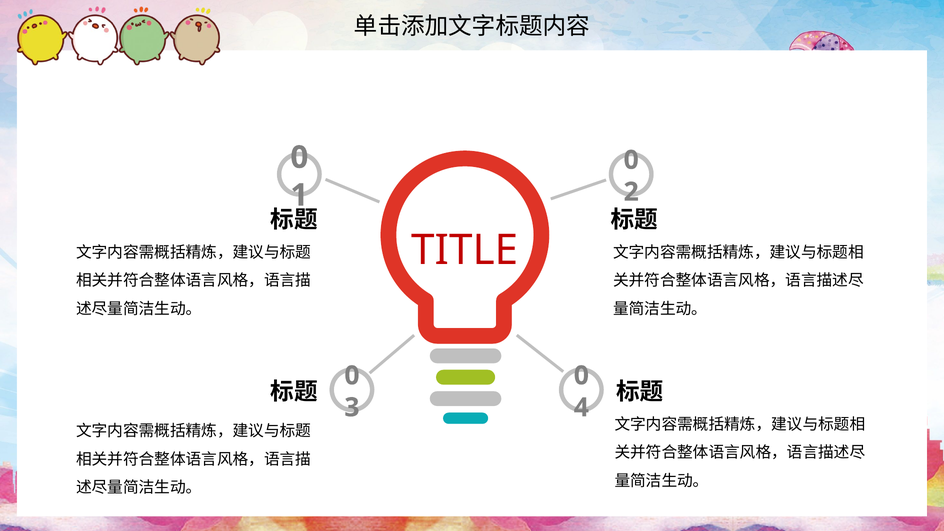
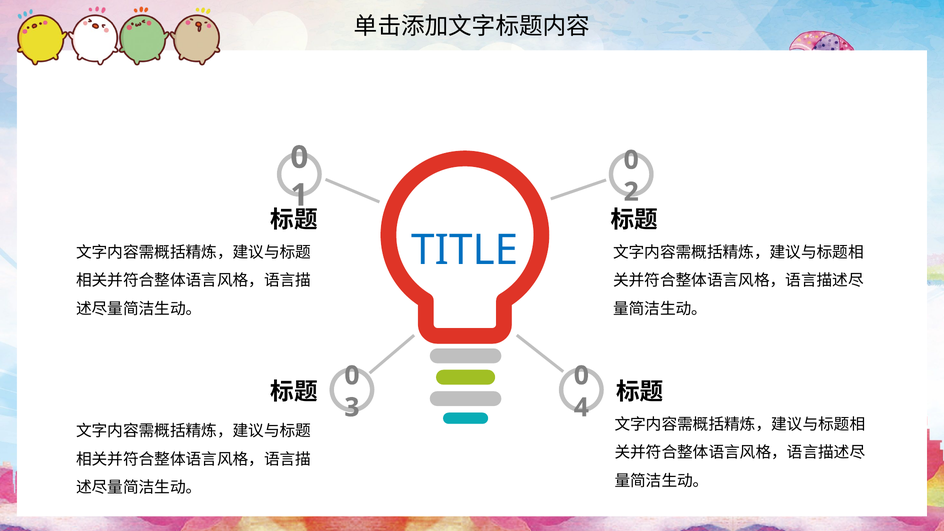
TITLE colour: red -> blue (465, 250)
